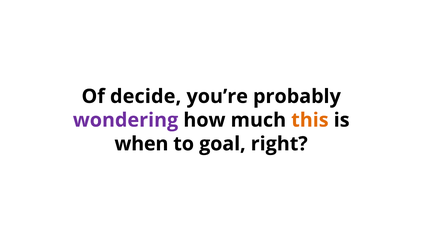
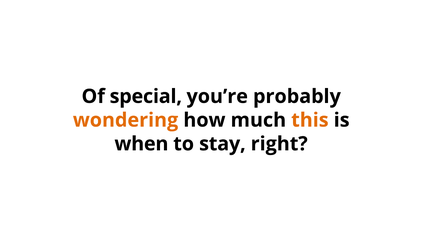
decide: decide -> special (146, 96)
wondering colour: purple -> orange (126, 120)
goal: goal -> stay (222, 144)
